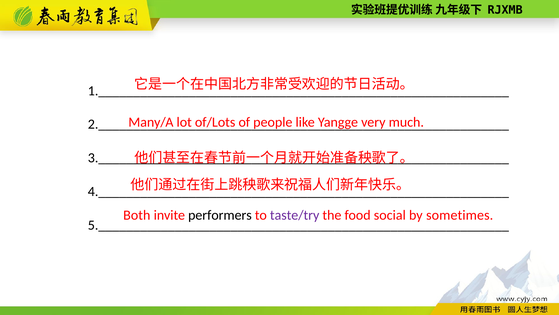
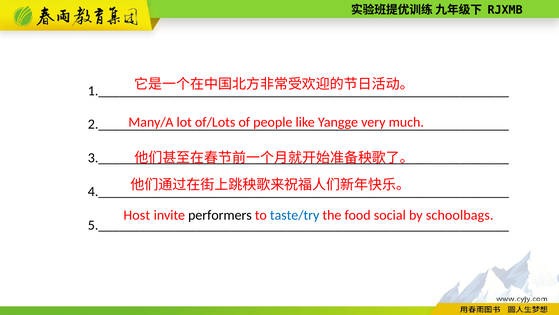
Both: Both -> Host (137, 215)
taste/try colour: purple -> blue (295, 215)
sometimes: sometimes -> schoolbags (460, 215)
